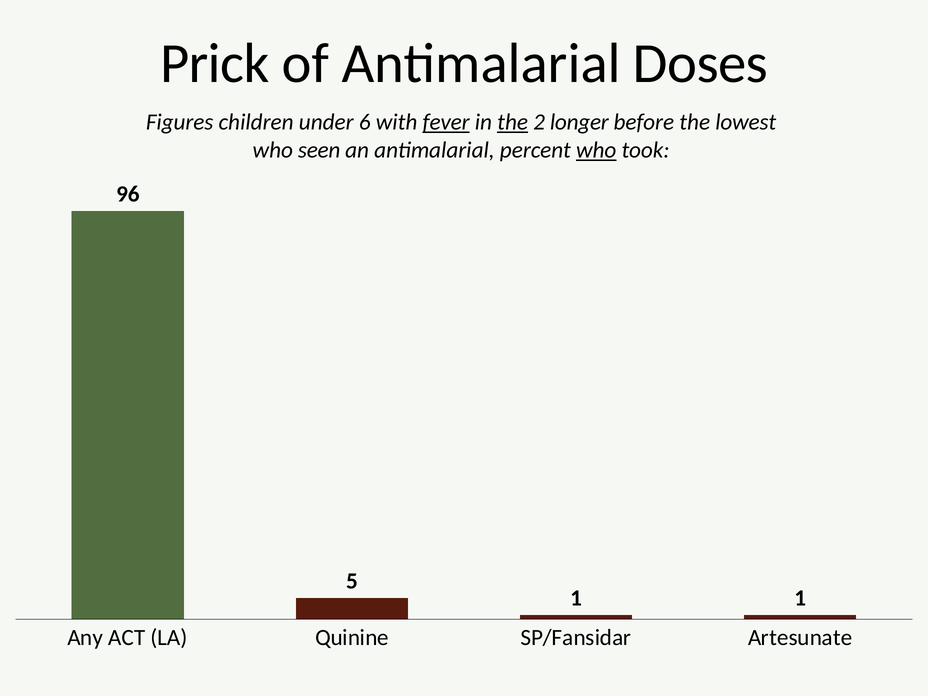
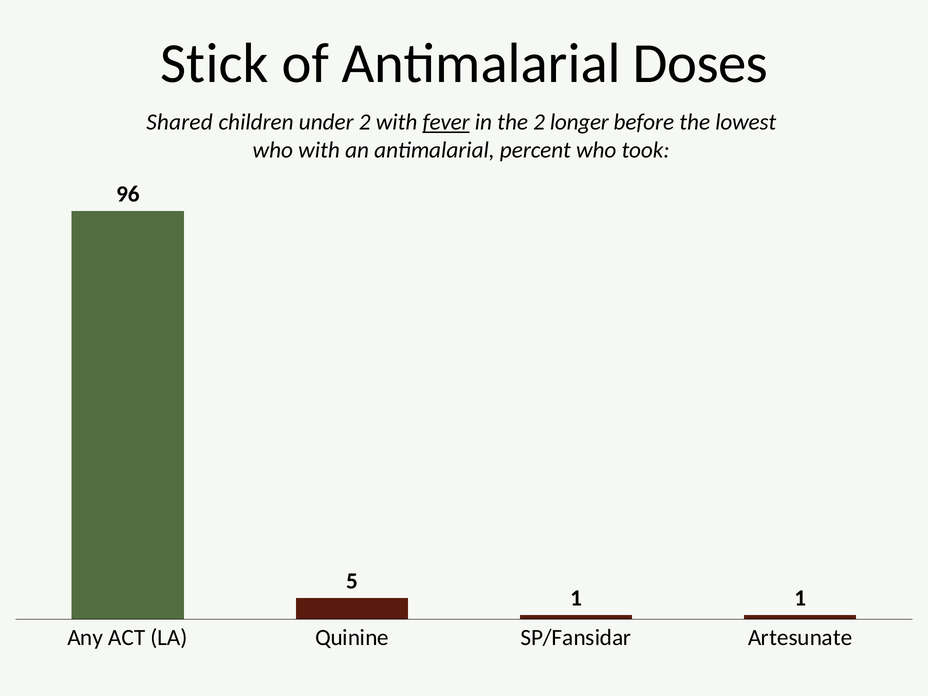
Prick: Prick -> Stick (214, 63)
Figures: Figures -> Shared (179, 122)
under 6: 6 -> 2 (365, 122)
the underline: present -> none (513, 122)
who seen: seen -> with (319, 150)
who underline: present -> none (596, 150)
